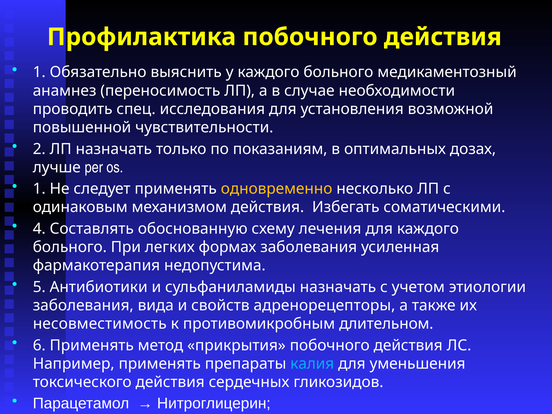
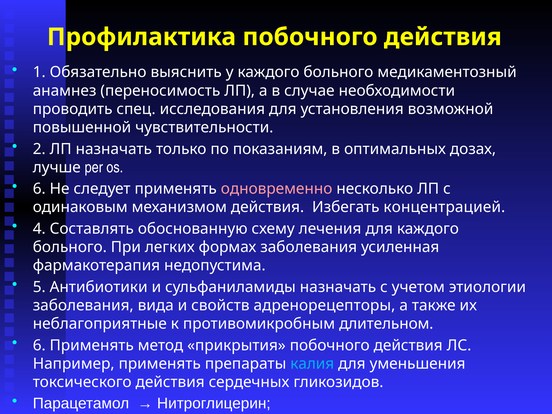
1: 1 -> 6 (39, 189)
одновременно colour: yellow -> pink (277, 189)
соматическими: соматическими -> концентрацией (444, 207)
несовместимость: несовместимость -> неблагоприятные (100, 324)
